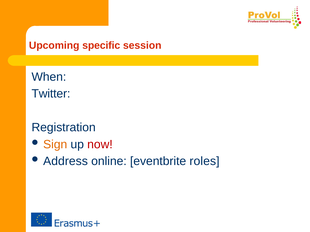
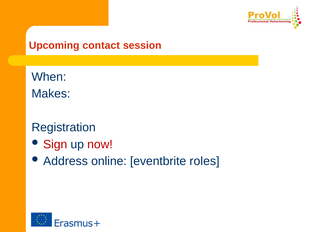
specific: specific -> contact (101, 46)
Twitter: Twitter -> Makes (51, 94)
Sign colour: orange -> red (55, 145)
